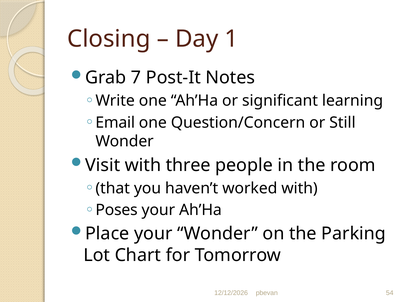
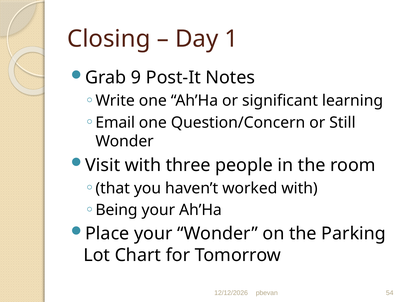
7: 7 -> 9 (136, 78)
Poses: Poses -> Being (117, 210)
